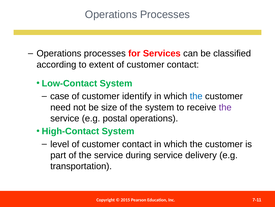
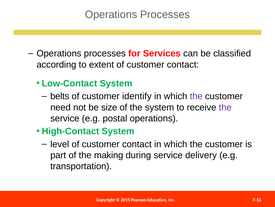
case: case -> belts (60, 96)
the colour: blue -> purple (196, 96)
of the service: service -> making (109, 155)
